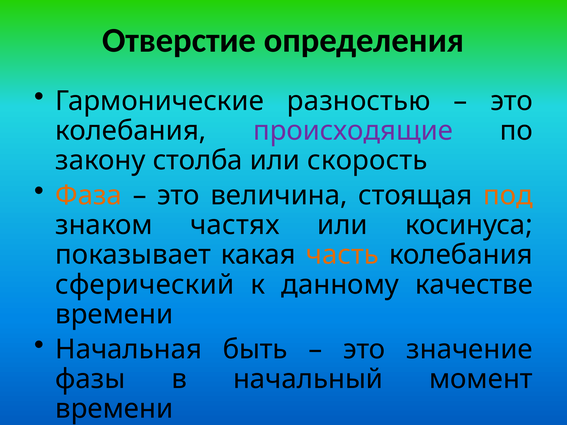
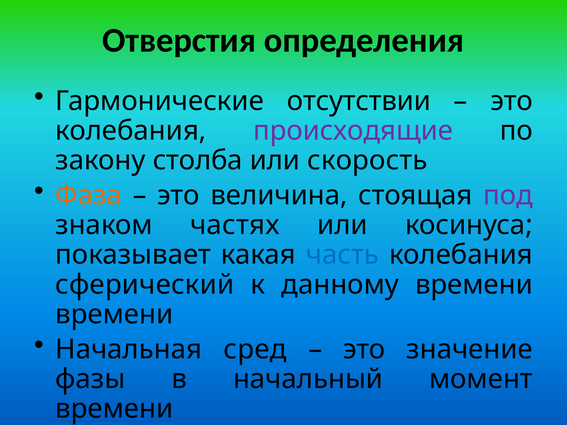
Отверстие: Отверстие -> Отверстия (179, 40)
разностью: разностью -> отсутствии (359, 101)
под colour: orange -> purple (508, 195)
часть colour: orange -> blue (342, 255)
данному качестве: качестве -> времени (474, 285)
быть: быть -> сред (255, 349)
